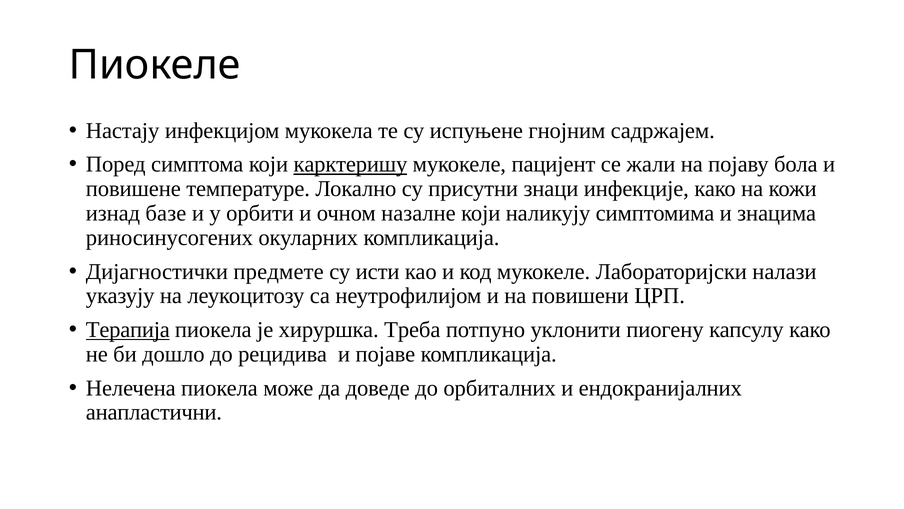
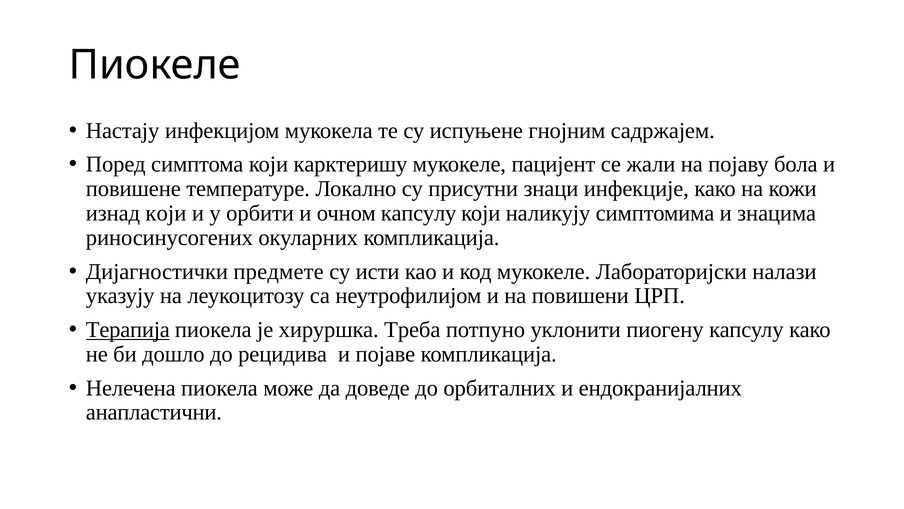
карктеришу underline: present -> none (350, 164)
изнад базе: базе -> који (166, 213)
очном назалне: назалне -> капсулу (419, 213)
